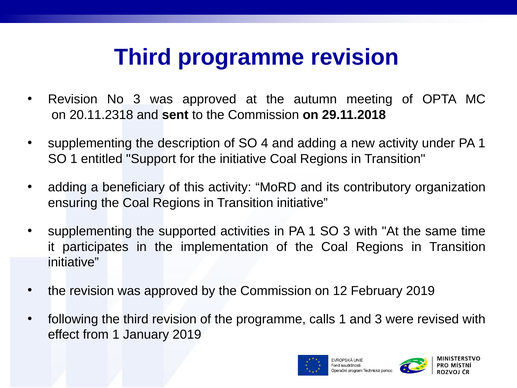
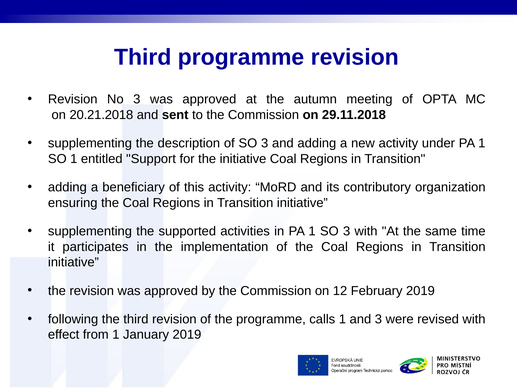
20.11.2318: 20.11.2318 -> 20.21.2018 (101, 115)
of SO 4: 4 -> 3 (265, 143)
